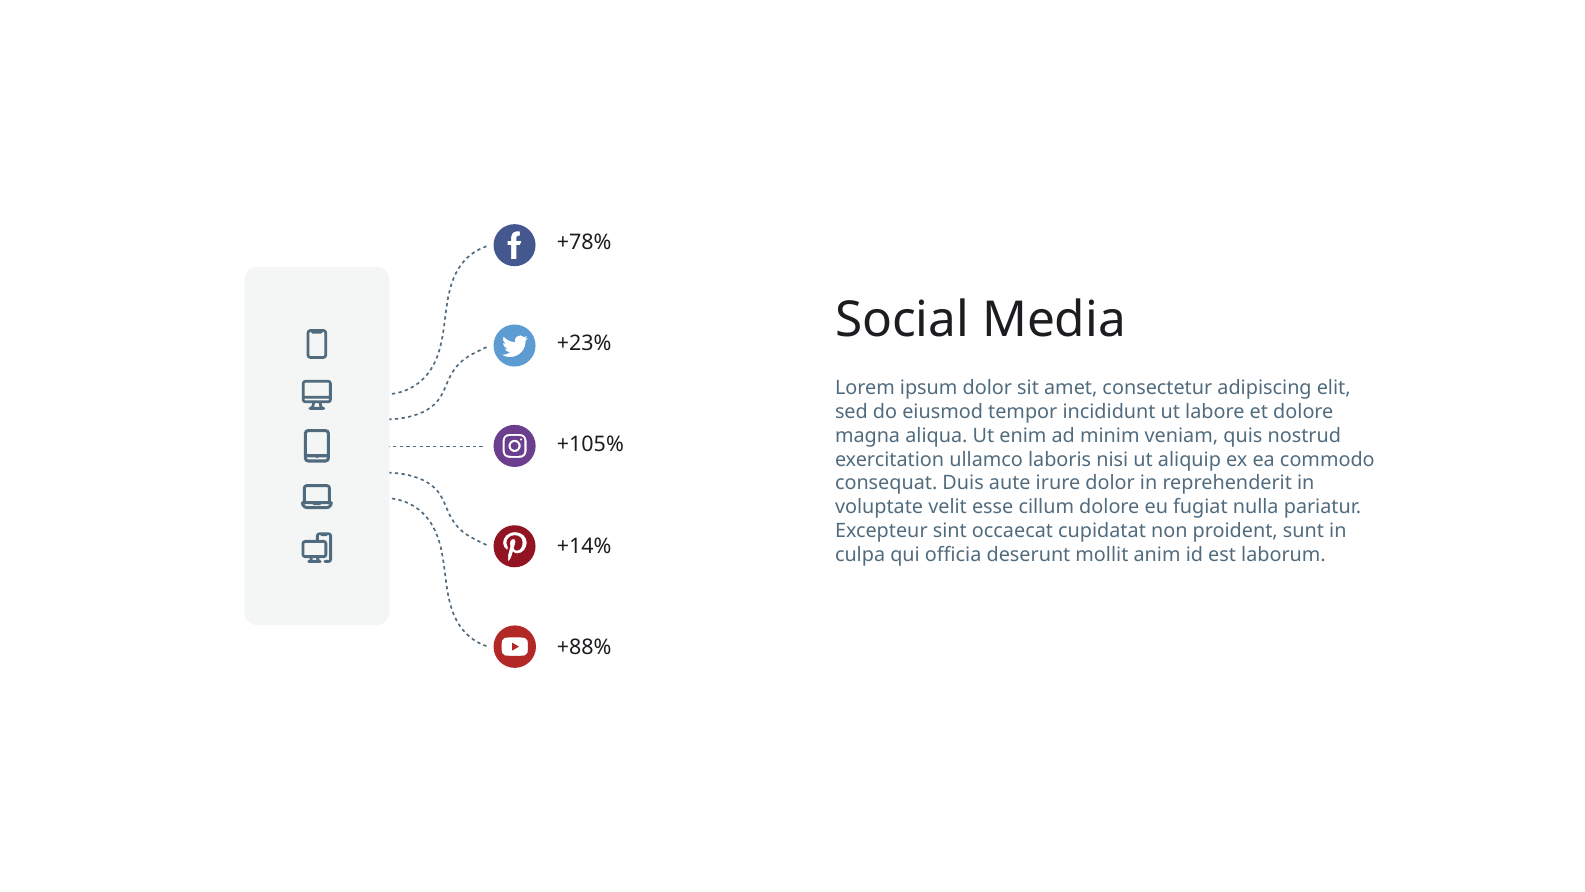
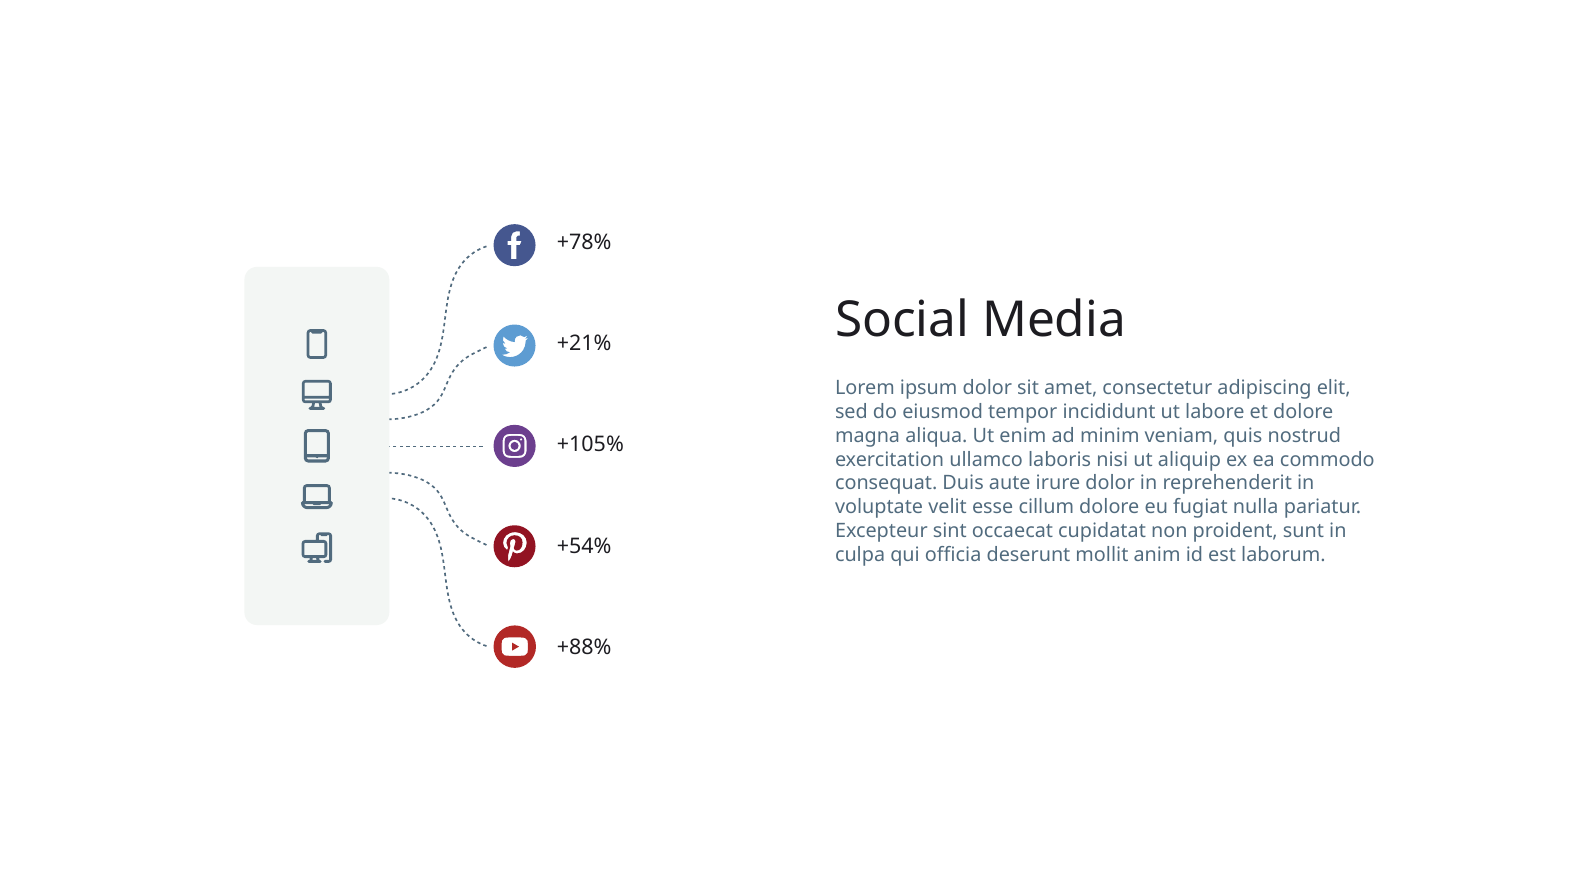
+23%: +23% -> +21% (584, 343)
+14%: +14% -> +54% (584, 546)
